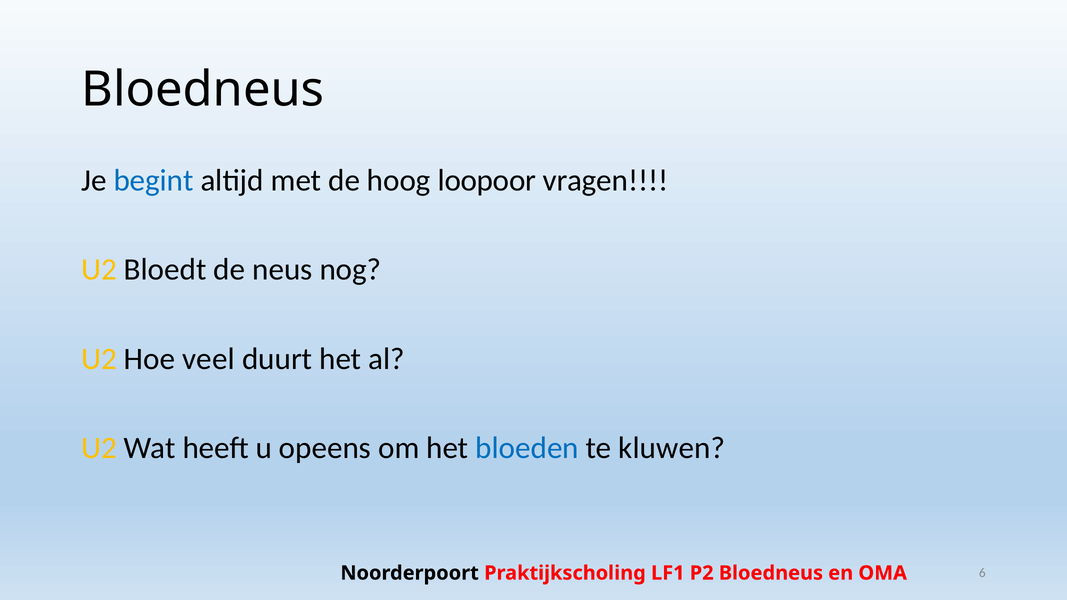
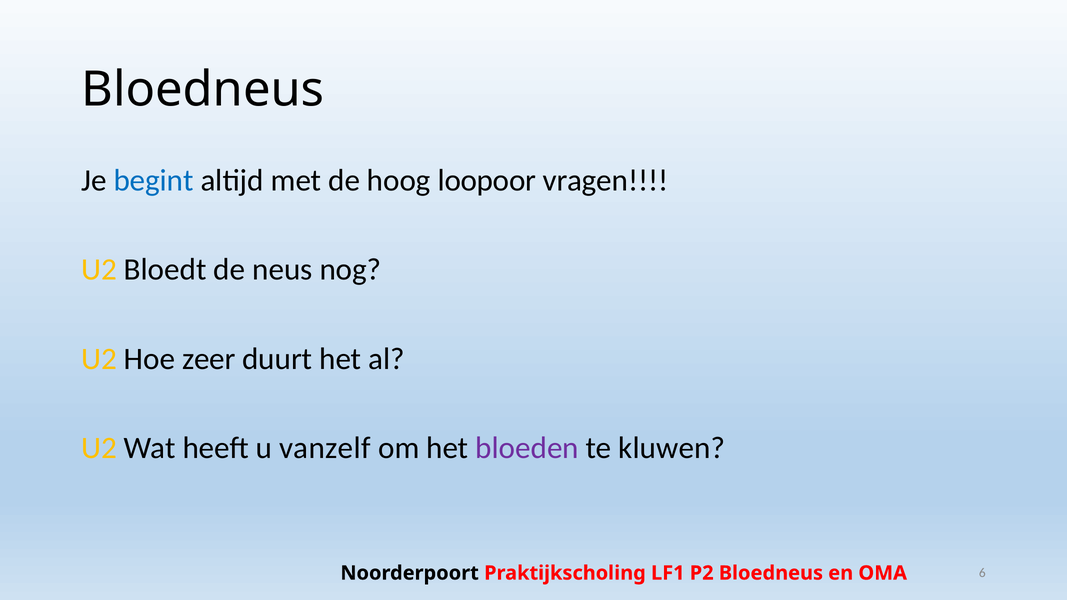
veel: veel -> zeer (209, 359)
opeens: opeens -> vanzelf (325, 448)
bloeden colour: blue -> purple (527, 448)
